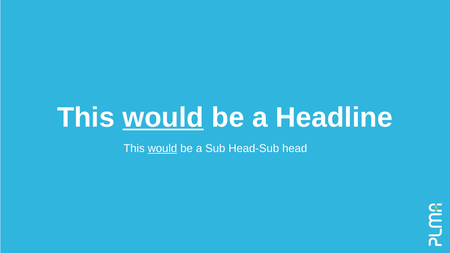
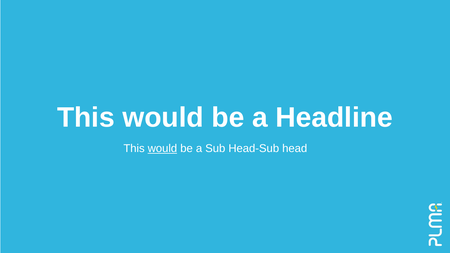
would underline: present -> none (163, 118)
